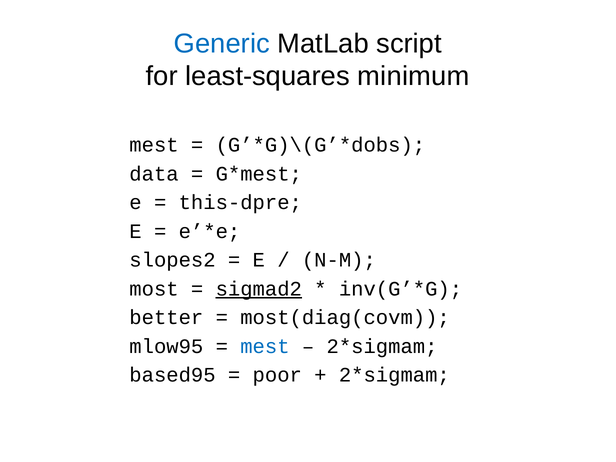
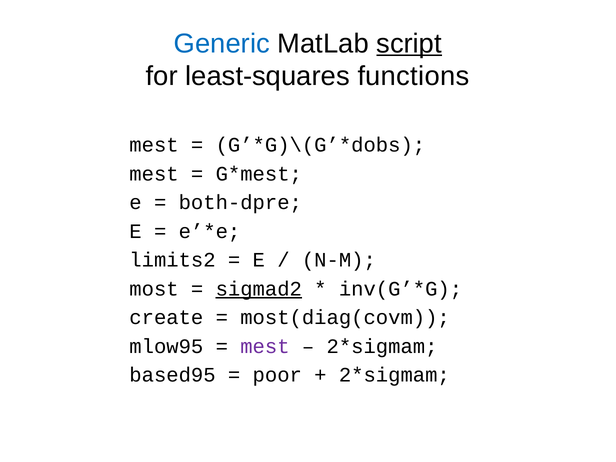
script underline: none -> present (409, 43)
minimum: minimum -> functions (413, 76)
data: data -> mest (154, 174)
this-dpre: this-dpre -> both-dpre (240, 203)
slopes2: slopes2 -> limits2 (172, 260)
better: better -> create (166, 318)
mest colour: blue -> purple (265, 346)
